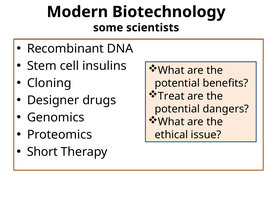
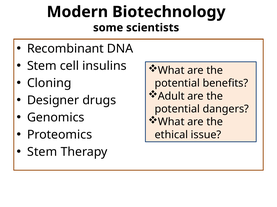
Treat: Treat -> Adult (171, 96)
Short: Short -> Stem (42, 152)
